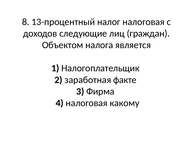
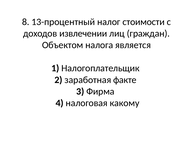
налог налоговая: налоговая -> стоимости (144, 22)
следующие: следующие -> извлечении (83, 33)
